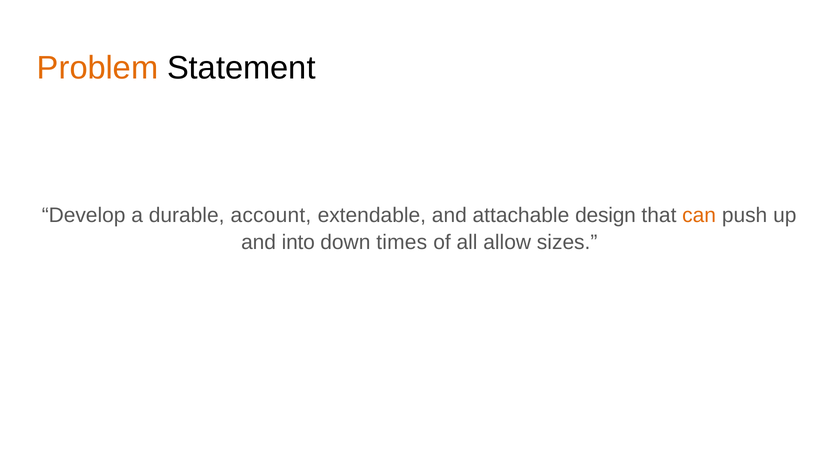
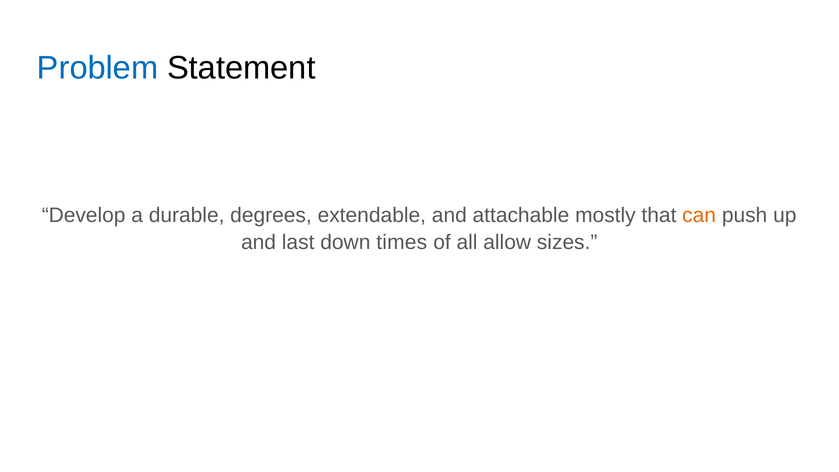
Problem colour: orange -> blue (98, 68)
account: account -> degrees (271, 215)
design: design -> mostly (605, 215)
into: into -> last (298, 242)
